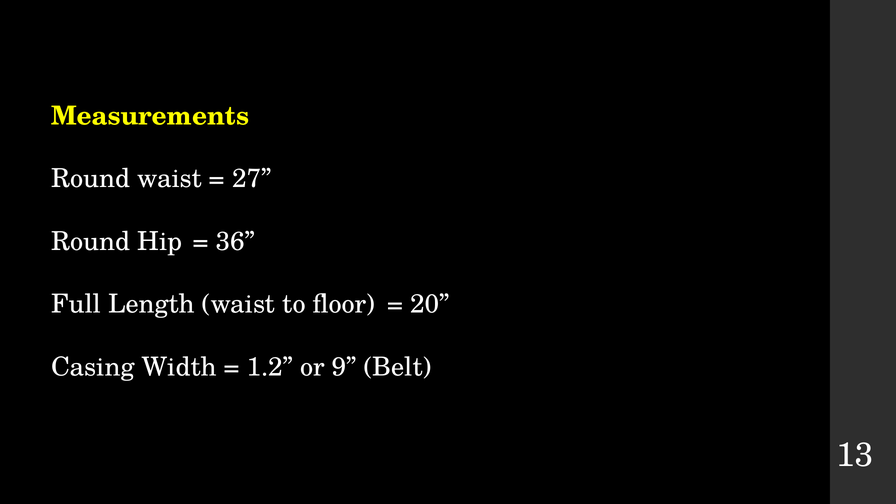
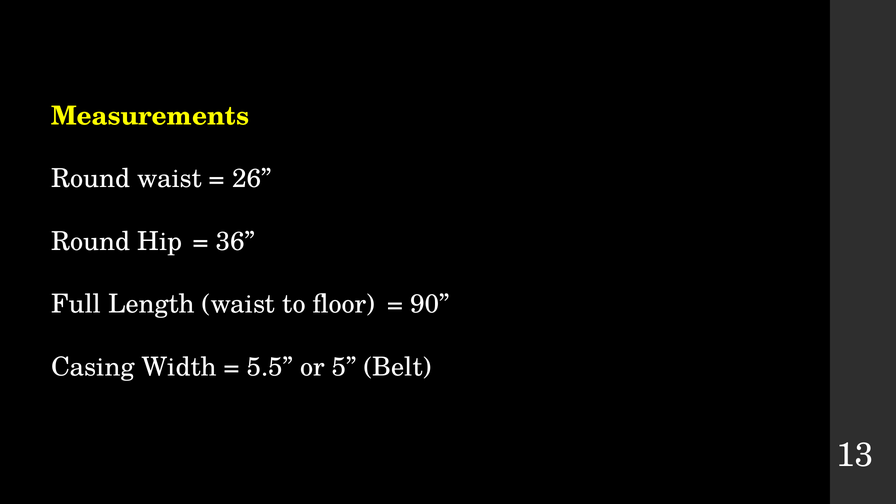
27: 27 -> 26 (252, 179)
20: 20 -> 90 (430, 304)
1.2: 1.2 -> 5.5 (270, 367)
9: 9 -> 5 (344, 367)
